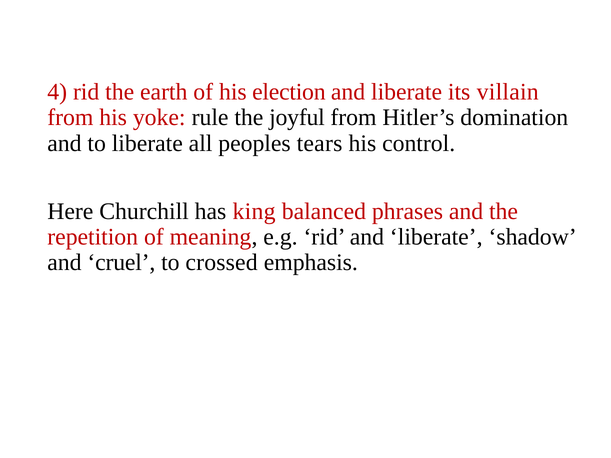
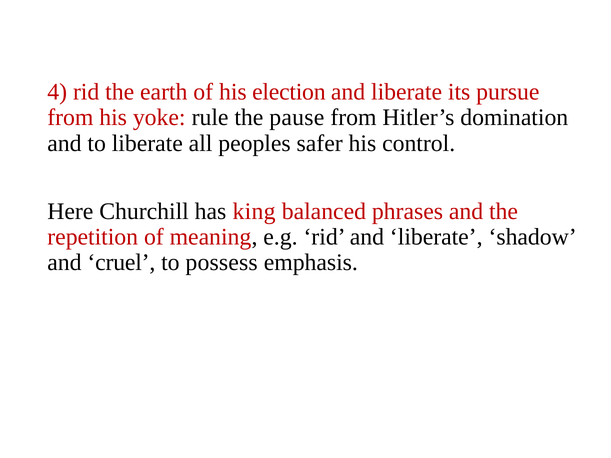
villain: villain -> pursue (508, 92)
joyful: joyful -> pause (297, 118)
tears: tears -> safer (320, 143)
crossed: crossed -> possess (222, 263)
